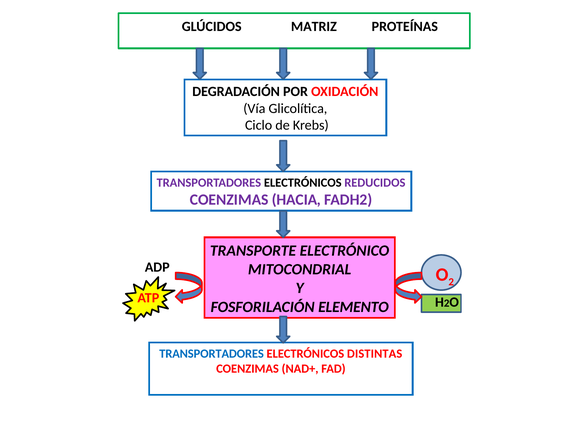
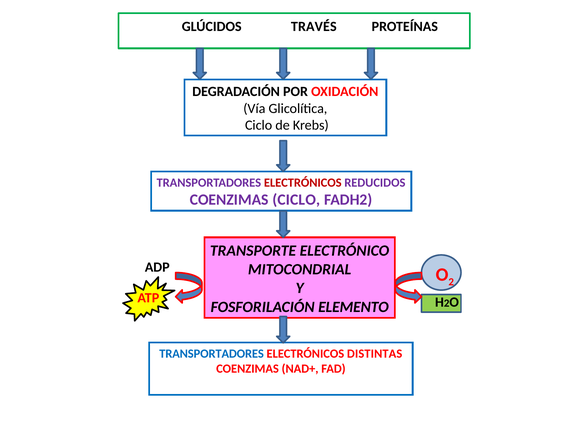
MATRIZ: MATRIZ -> TRAVÉS (314, 27)
ELECTRÓNICOS colour: black -> red (303, 182)
COENZIMAS HACIA: HACIA -> CICLO (296, 199)
